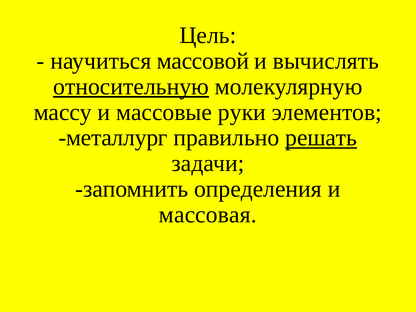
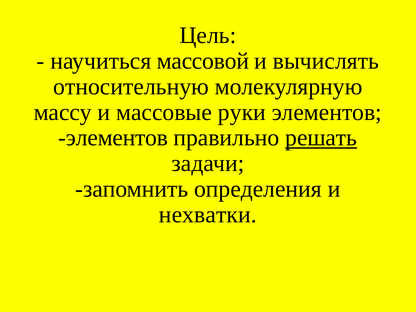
относительную underline: present -> none (131, 87)
металлург: металлург -> элементов (113, 138)
массовая: массовая -> нехватки (208, 215)
